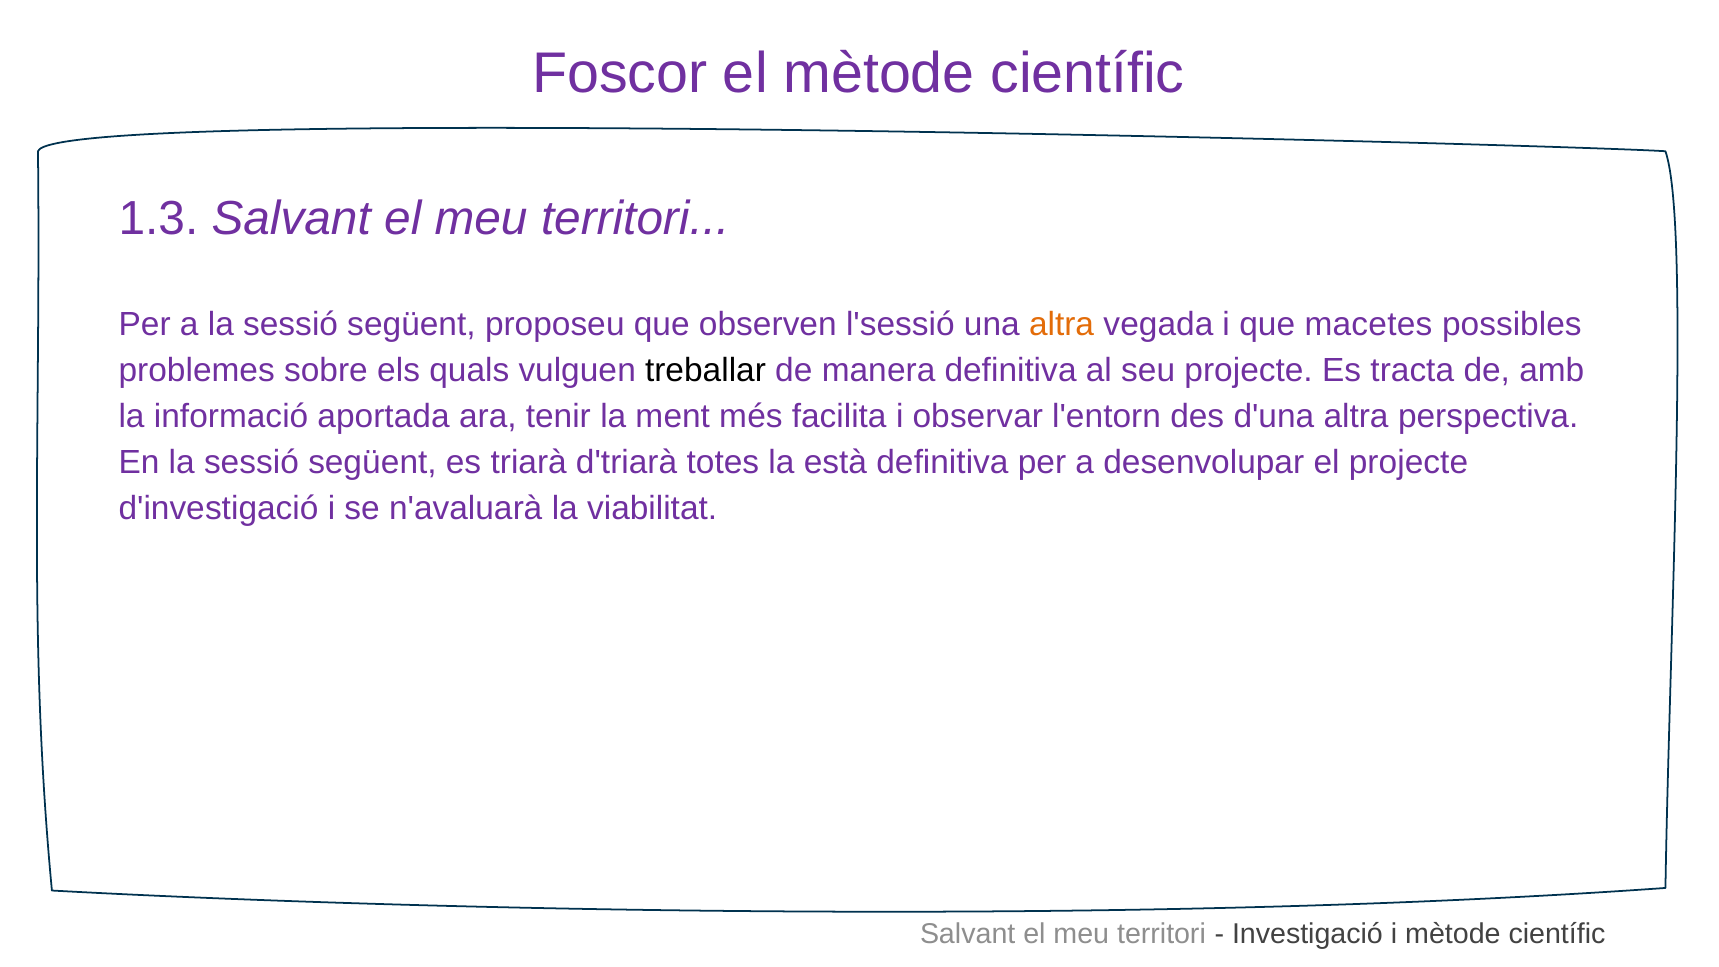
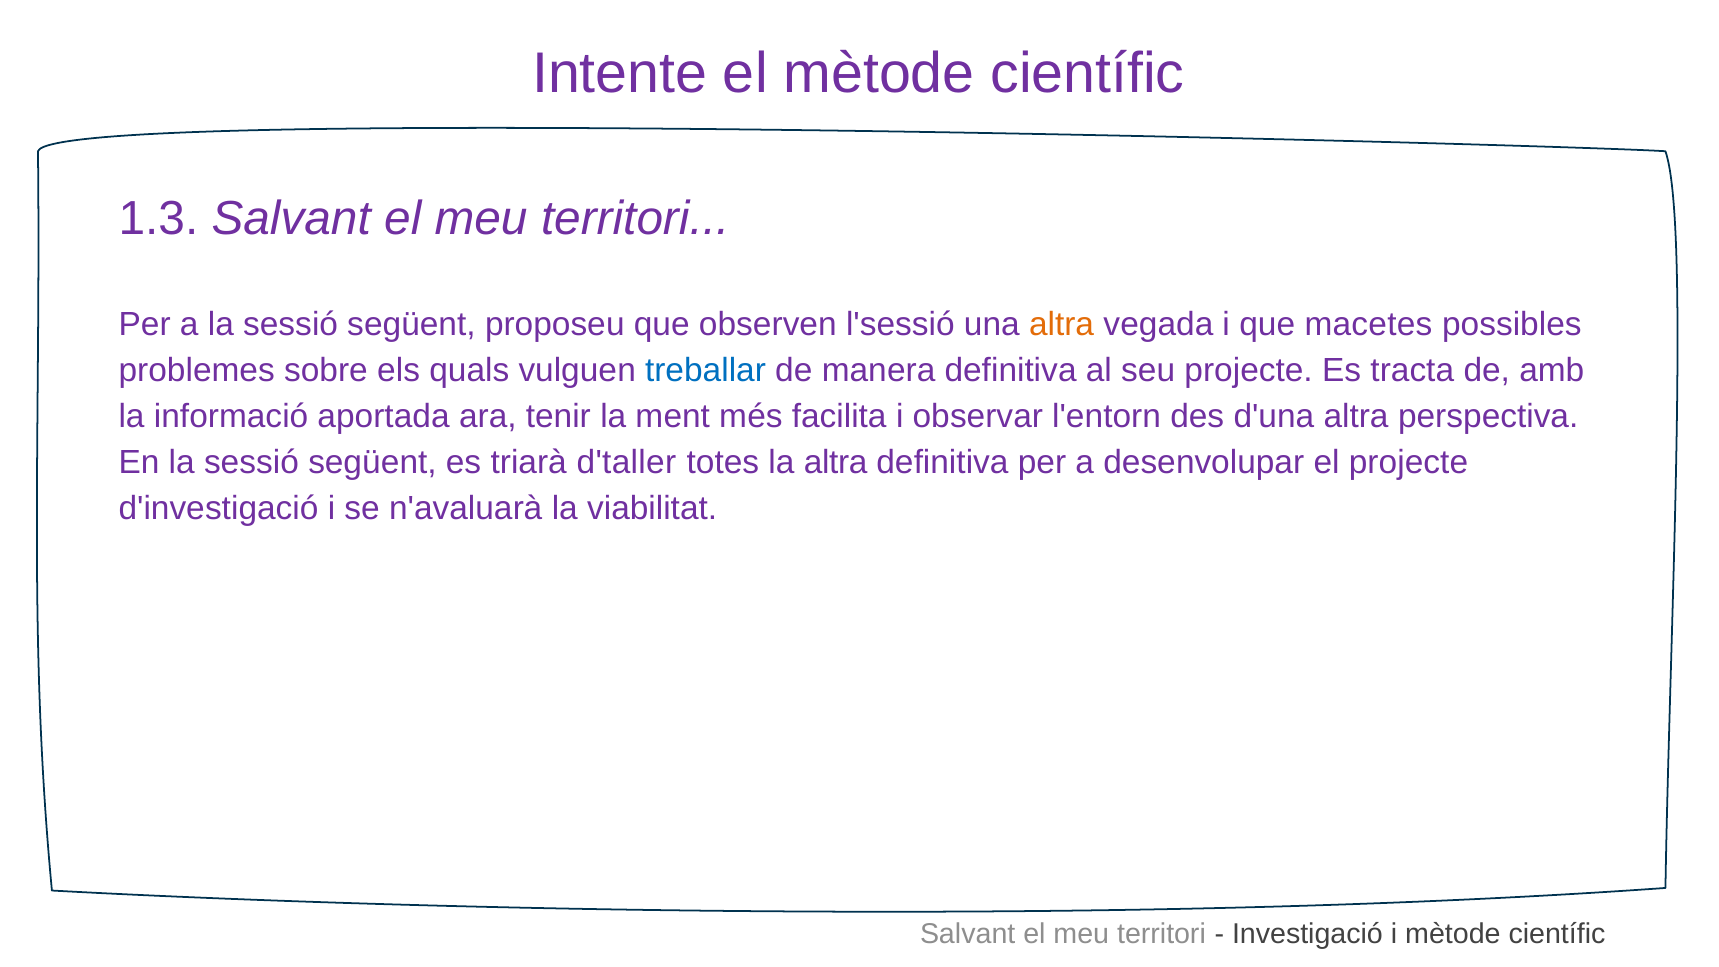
Foscor: Foscor -> Intente (620, 74)
treballar colour: black -> blue (705, 370)
d'triarà: d'triarà -> d'taller (626, 462)
la està: està -> altra (836, 462)
